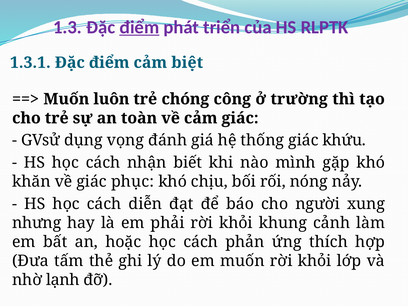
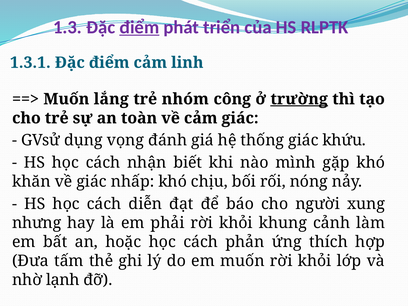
biệt: biệt -> linh (187, 63)
luôn: luôn -> lắng (111, 99)
chóng: chóng -> nhóm (185, 99)
trường underline: none -> present (299, 99)
phục: phục -> nhấp (133, 182)
